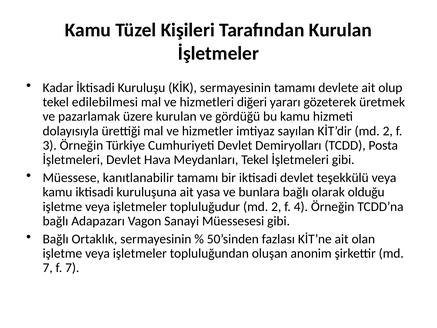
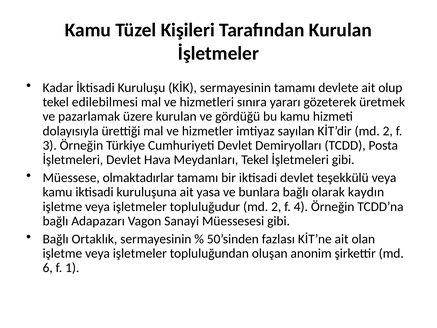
diğeri: diğeri -> sınıra (252, 102)
kanıtlanabilir: kanıtlanabilir -> olmaktadırlar (138, 178)
olduğu: olduğu -> kaydın (366, 192)
7: 7 -> 6 (48, 268)
f 7: 7 -> 1 (72, 268)
